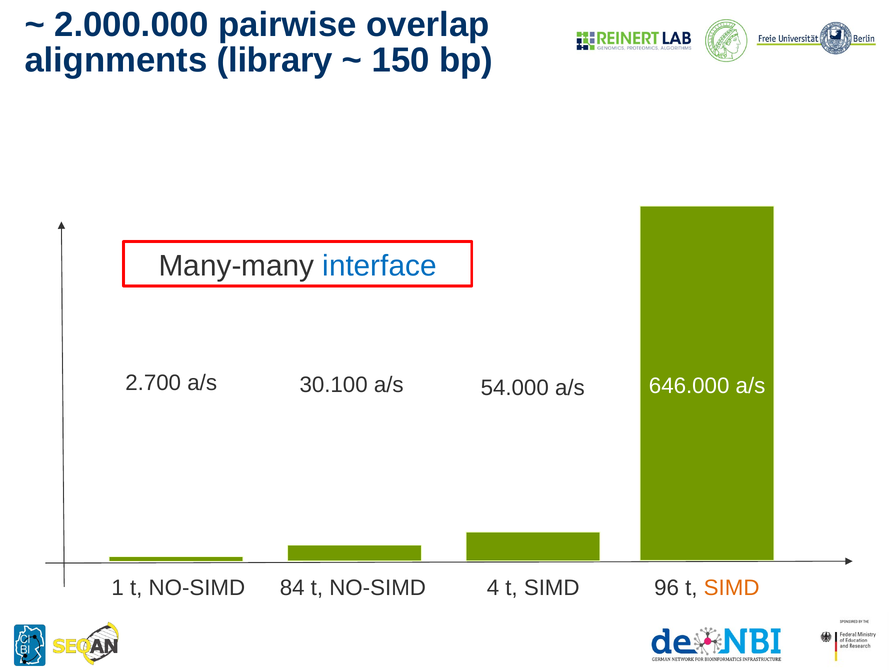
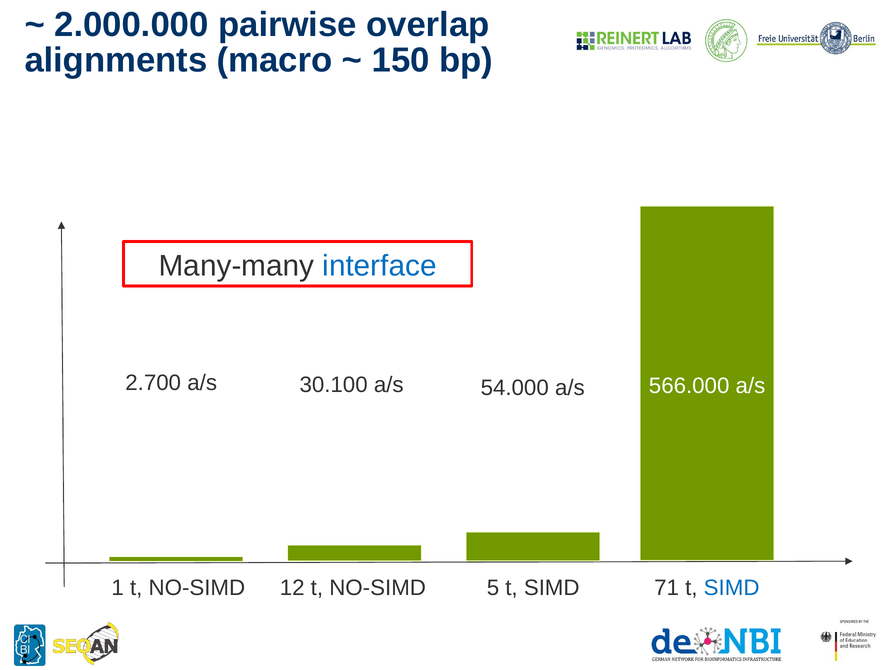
library: library -> macro (275, 60)
646.000: 646.000 -> 566.000 (689, 386)
84: 84 -> 12 (292, 588)
4: 4 -> 5 (493, 588)
96: 96 -> 71 (667, 588)
SIMD colour: orange -> blue (732, 588)
